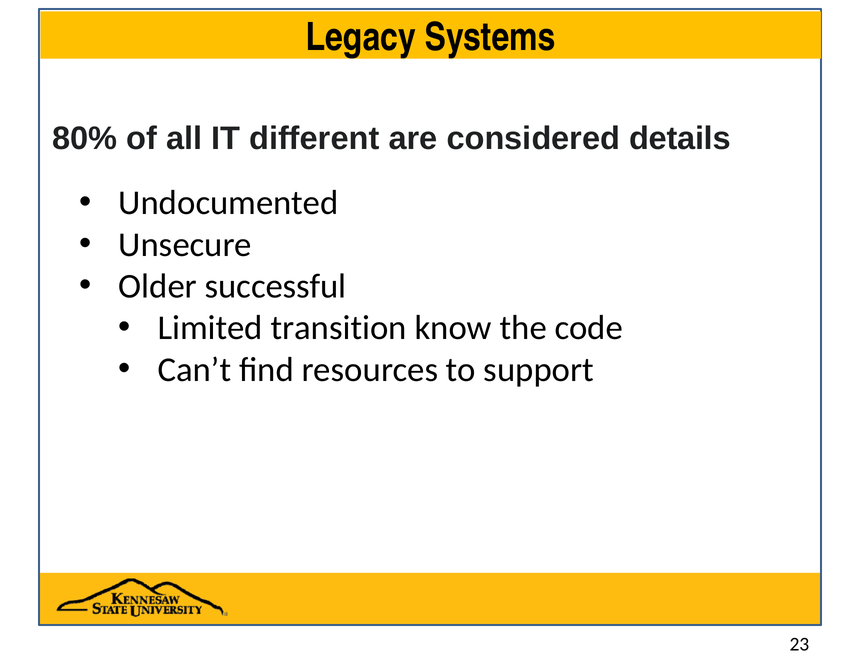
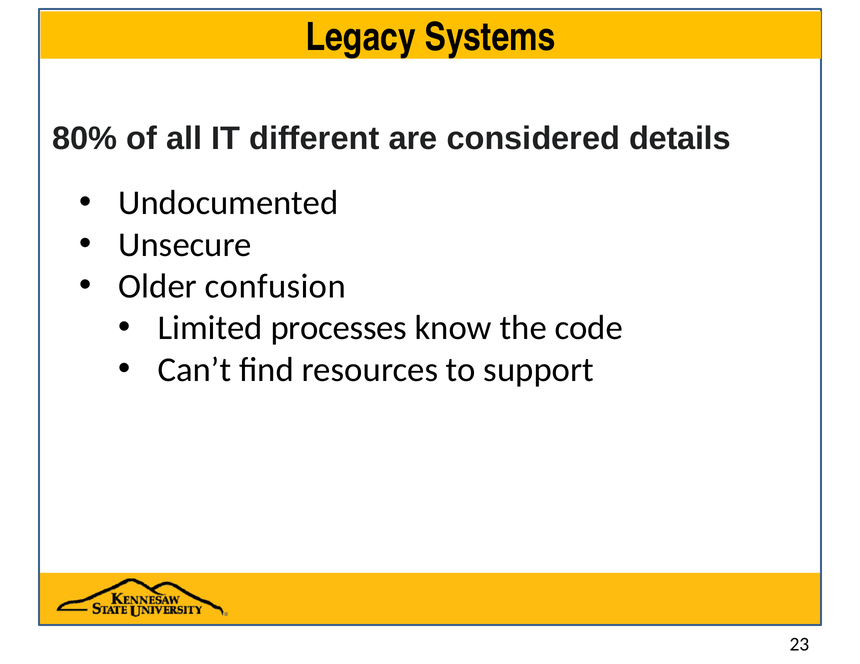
successful: successful -> confusion (275, 286)
transition: transition -> processes (339, 328)
